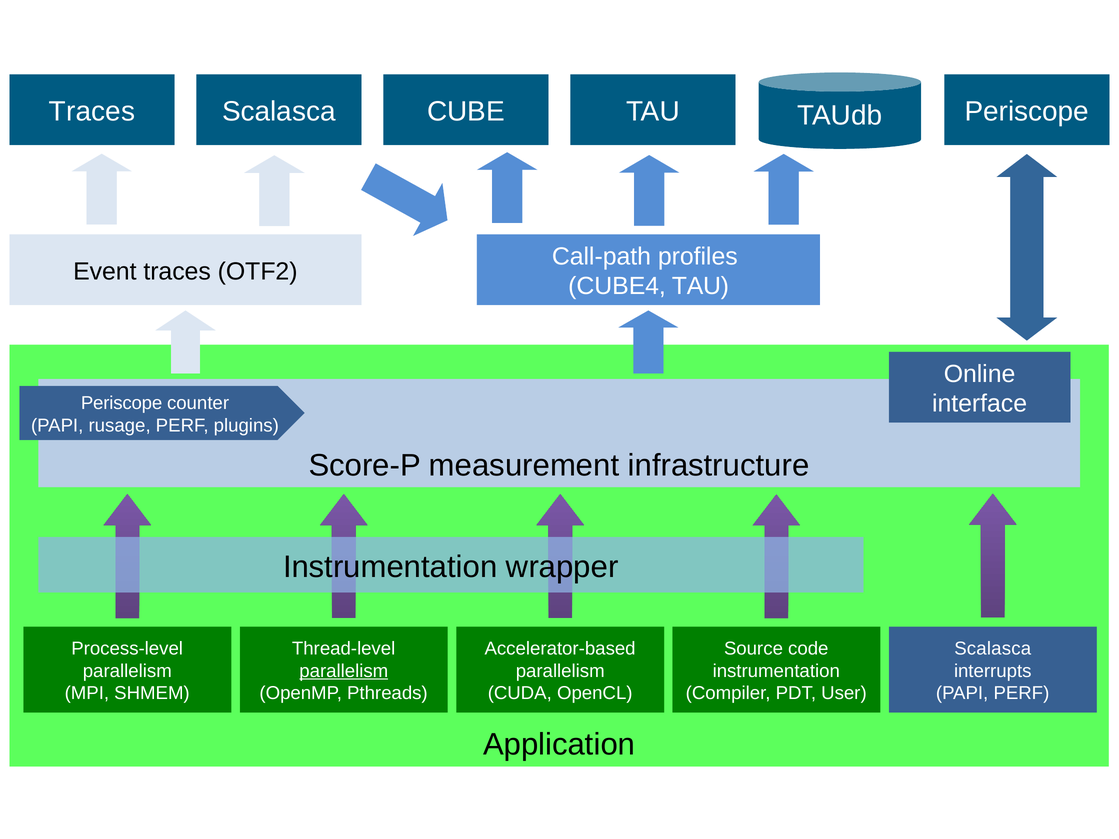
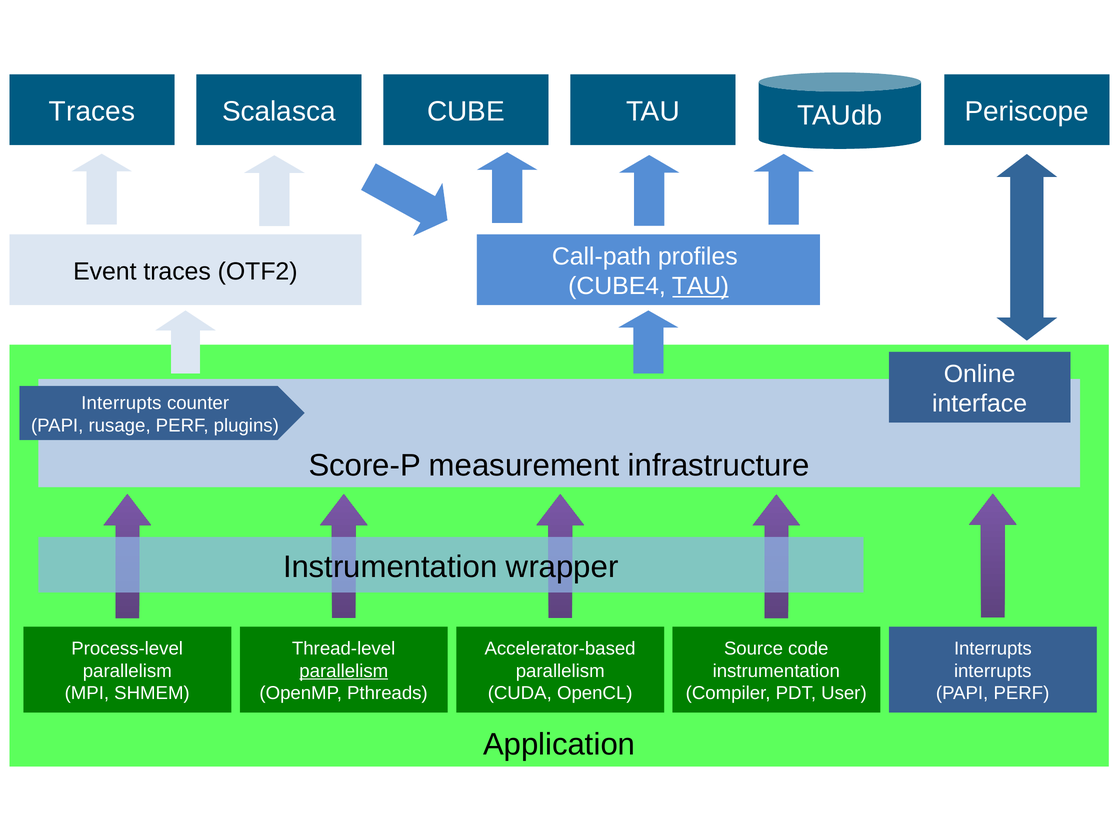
TAU underline: none -> present (700, 286)
Periscope: Periscope -> Interrupts (121, 403)
Scalasca: Scalasca -> Interrupts (993, 649)
